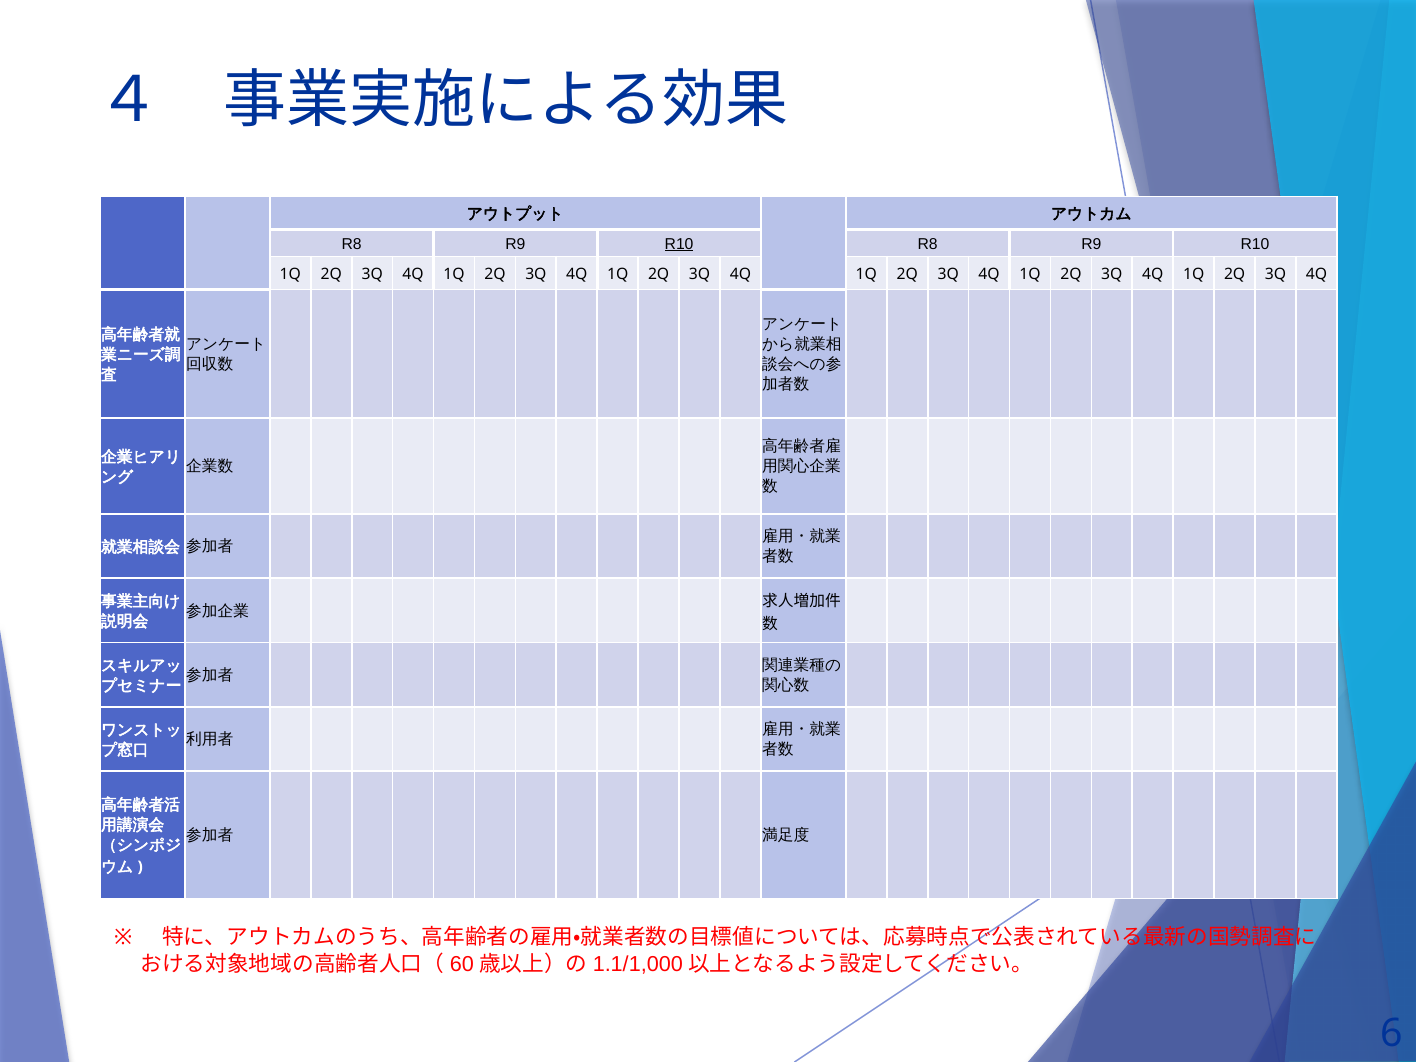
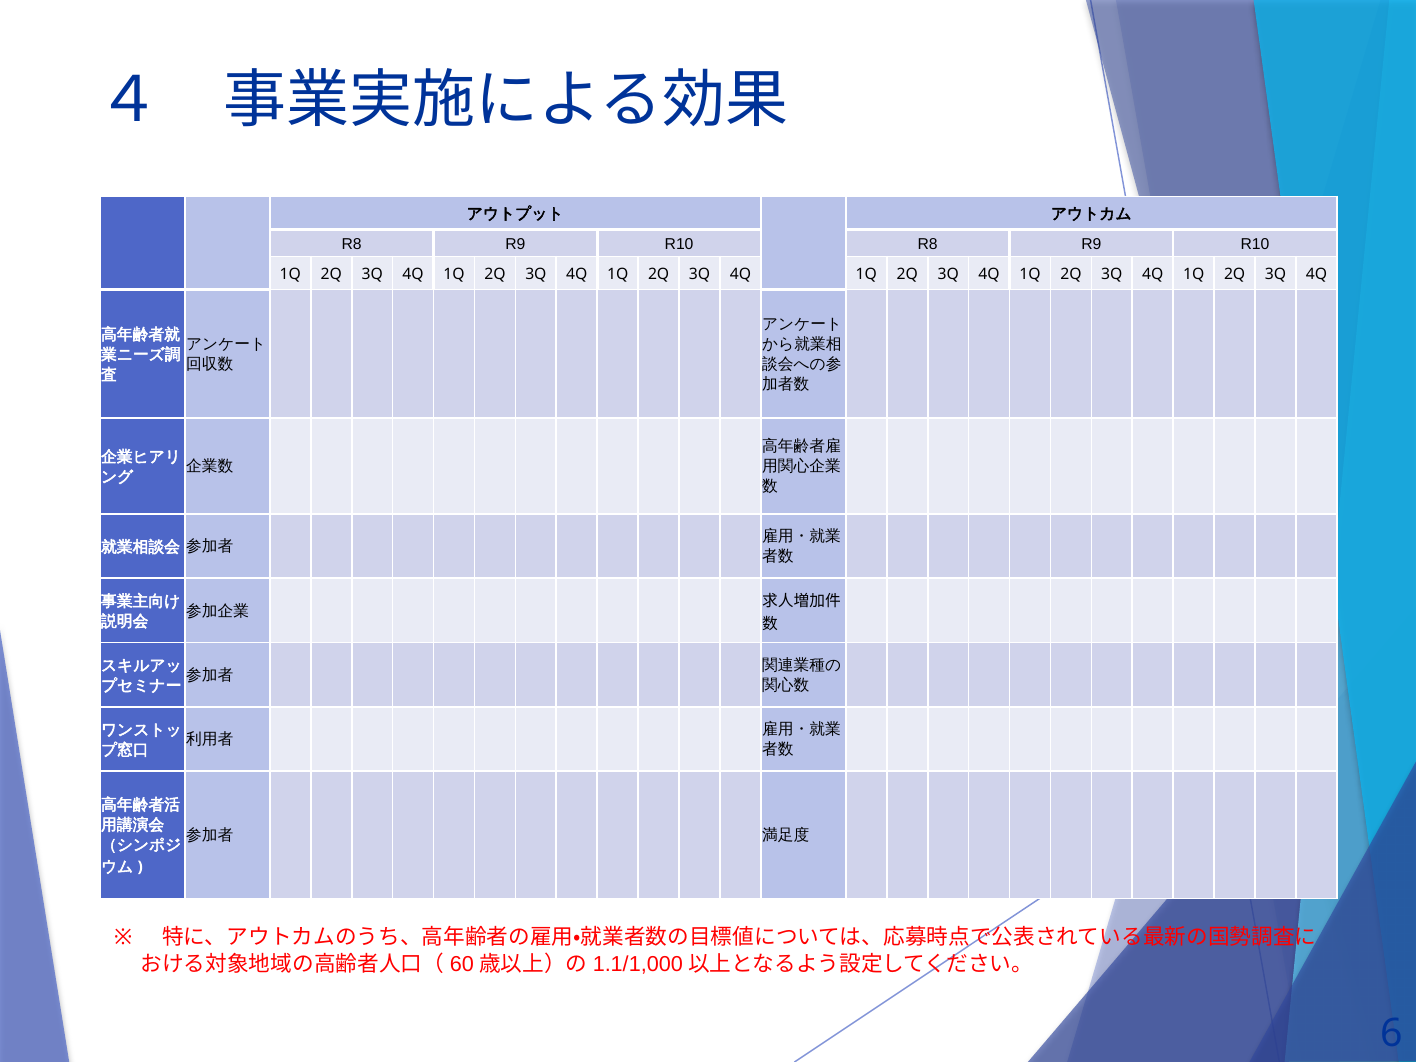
R10 underline: present -> none (679, 244)
